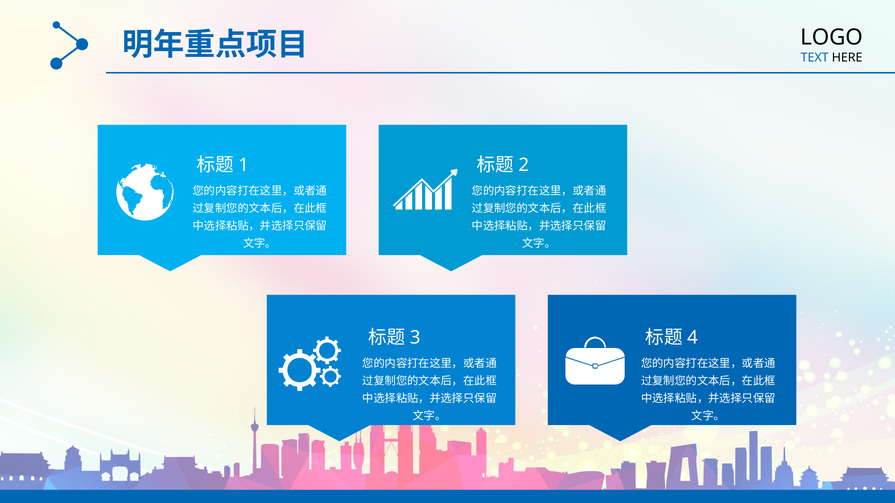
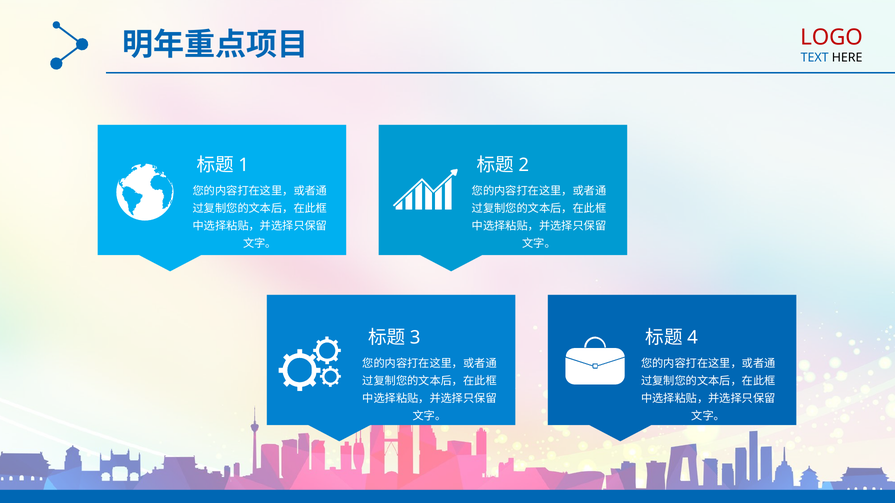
LOGO colour: black -> red (831, 37)
